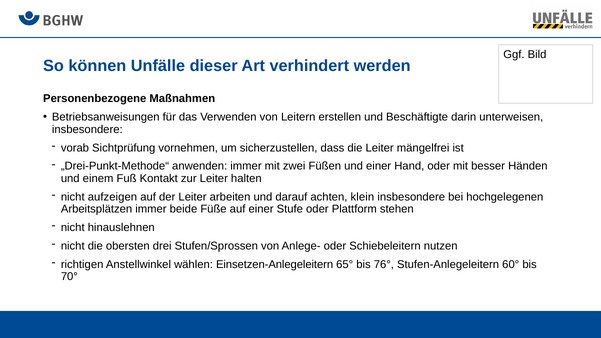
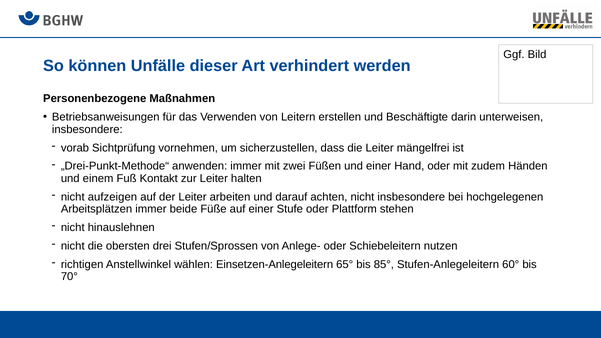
besser: besser -> zudem (488, 166)
achten klein: klein -> nicht (362, 197)
76°: 76° -> 85° (384, 264)
